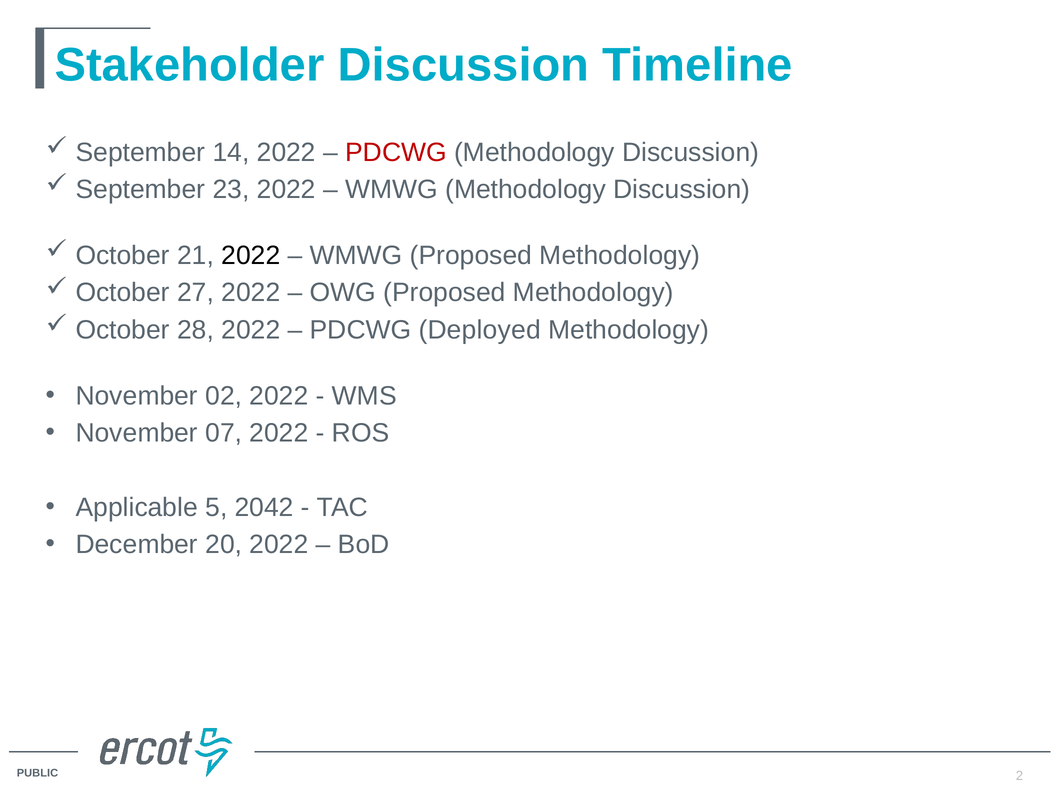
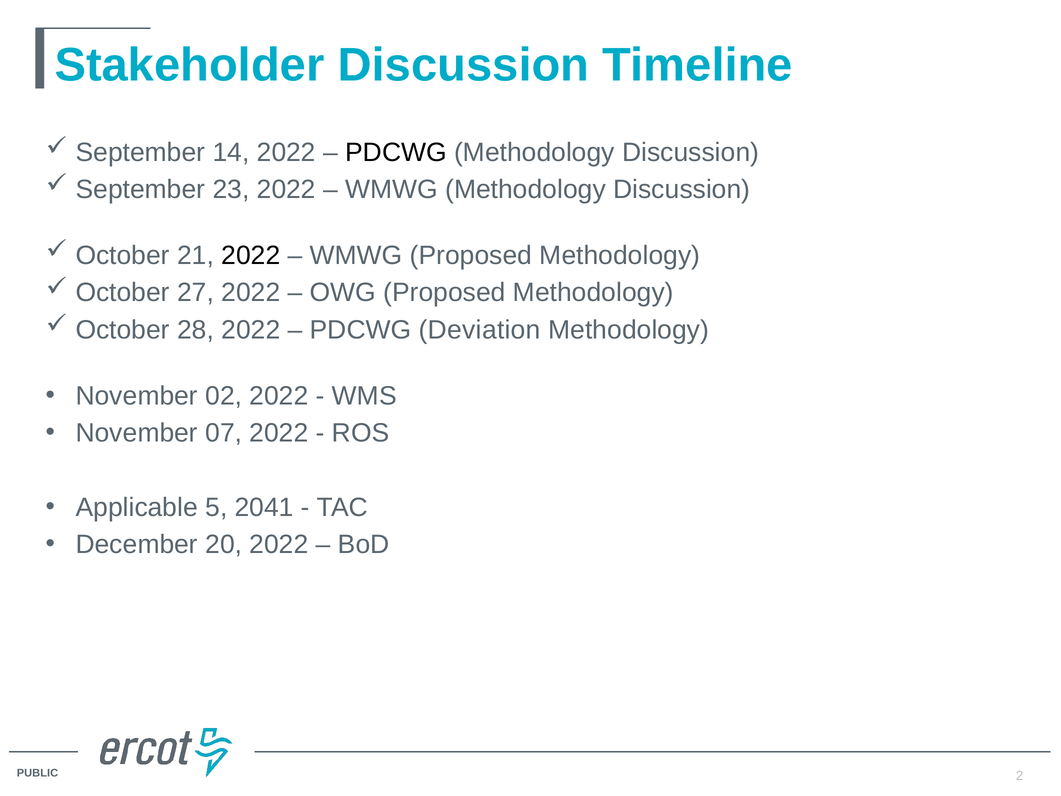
PDCWG colour: red -> black (396, 152)
Deployed: Deployed -> Deviation (480, 330)
2042: 2042 -> 2041 (264, 507)
